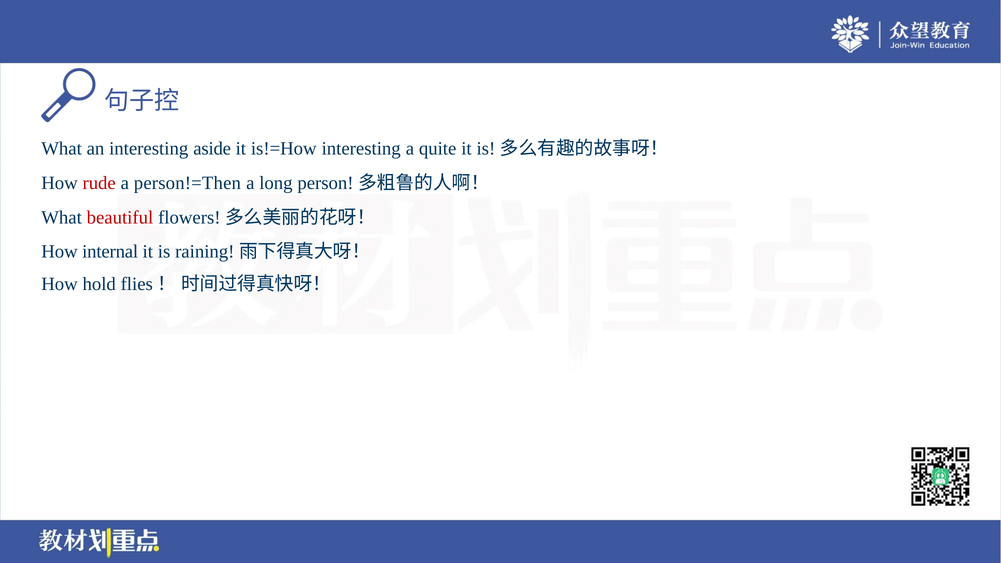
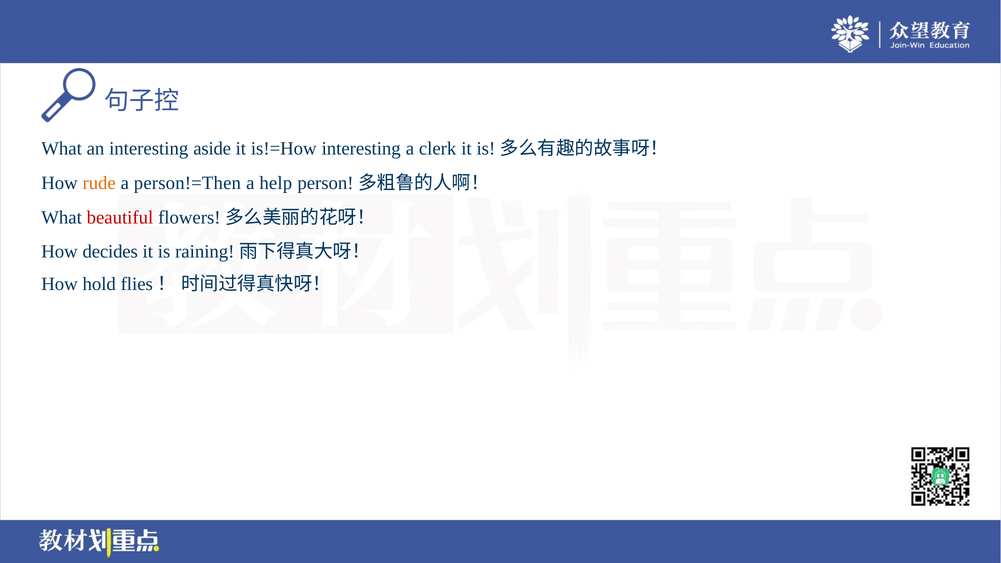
quite: quite -> clerk (438, 149)
rude colour: red -> orange (99, 183)
long: long -> help (276, 183)
internal: internal -> decides (110, 252)
